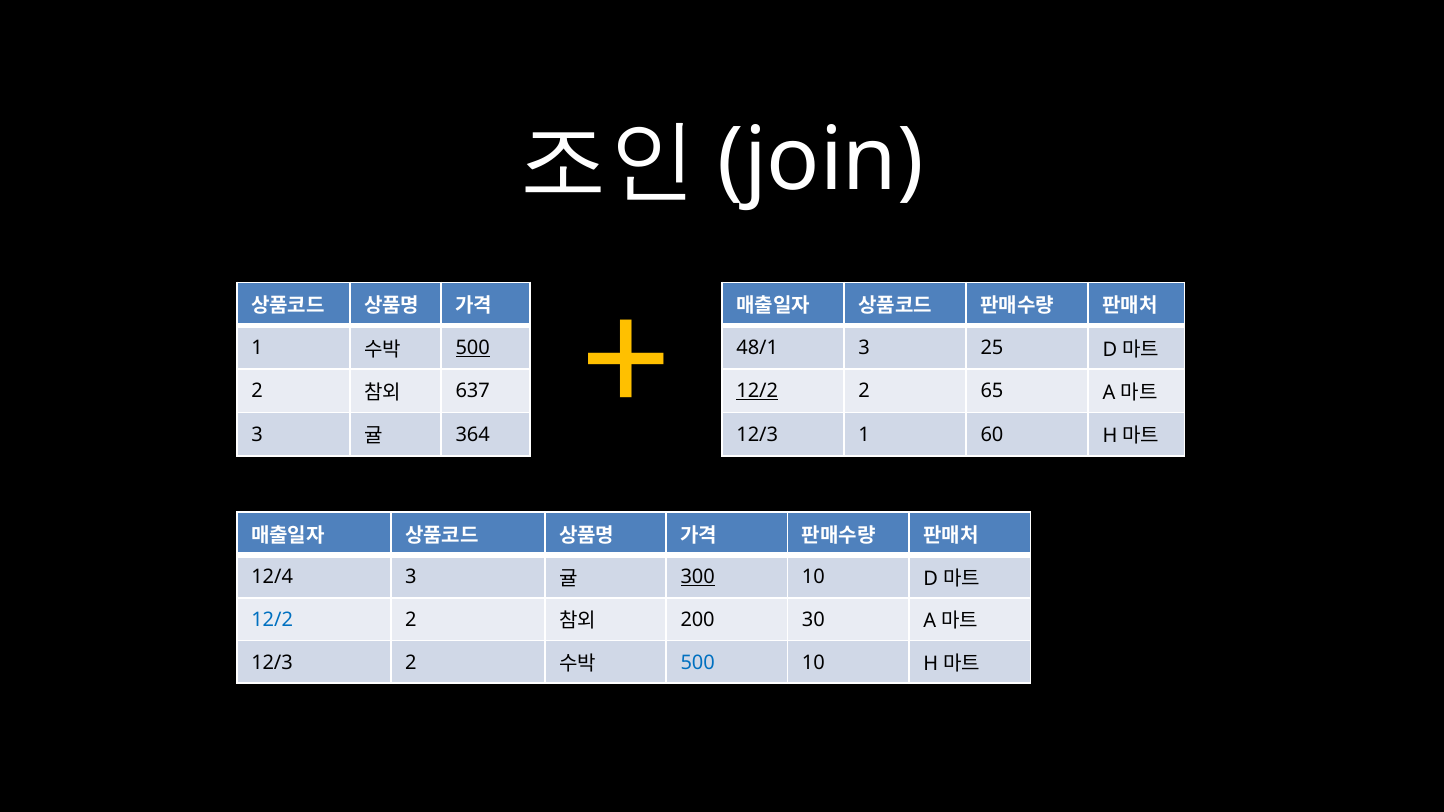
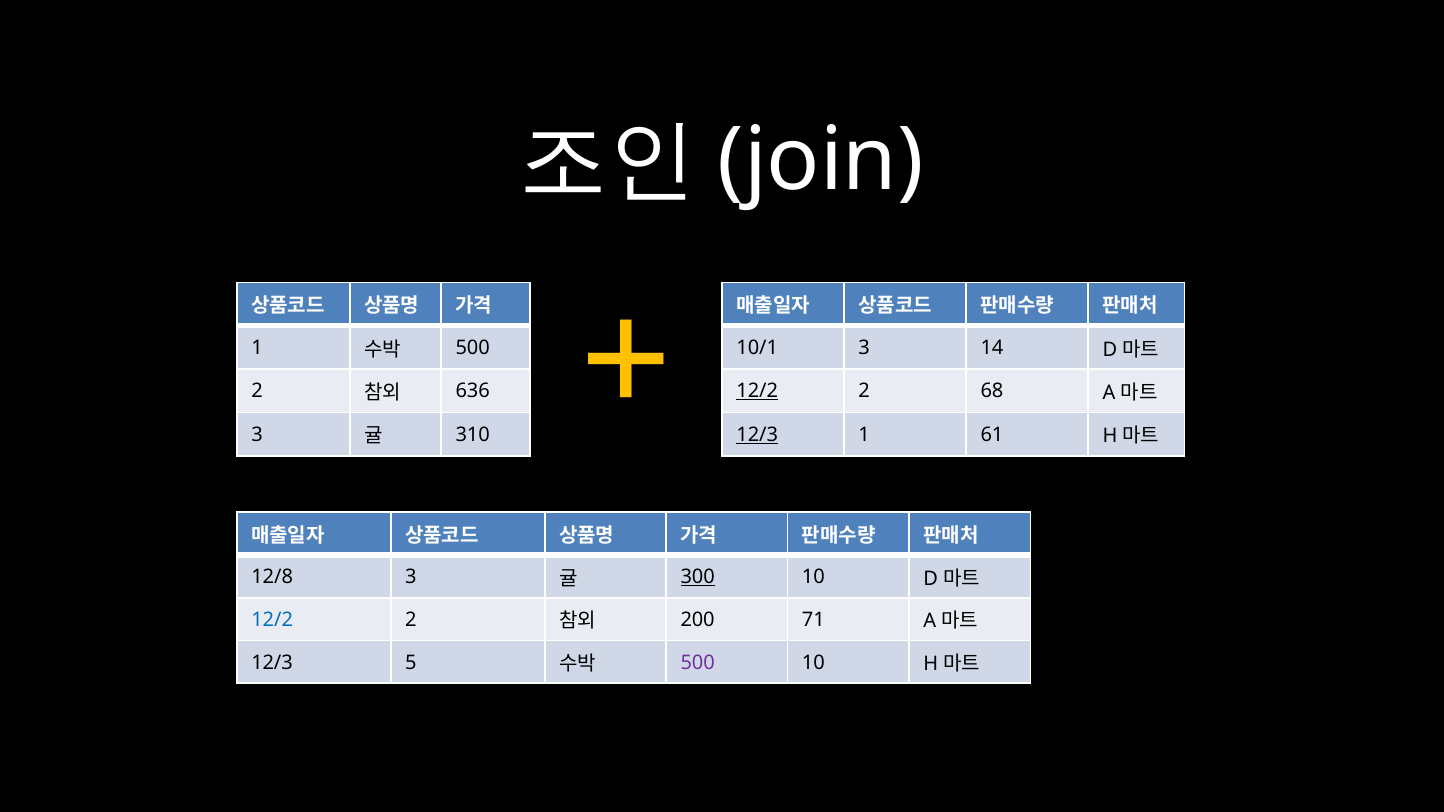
500 underline: present -> none (473, 348)
48/1: 48/1 -> 10/1 (757, 348)
25: 25 -> 14 (992, 348)
637: 637 -> 636 (473, 391)
65: 65 -> 68 (992, 391)
364: 364 -> 310 (473, 435)
12/3 underline: none -> present (757, 435)
60: 60 -> 61 (992, 435)
12/4: 12/4 -> 12/8 (272, 577)
30: 30 -> 71 (813, 620)
12/3 2: 2 -> 5 (411, 663)
500 colour: blue -> purple (698, 663)
